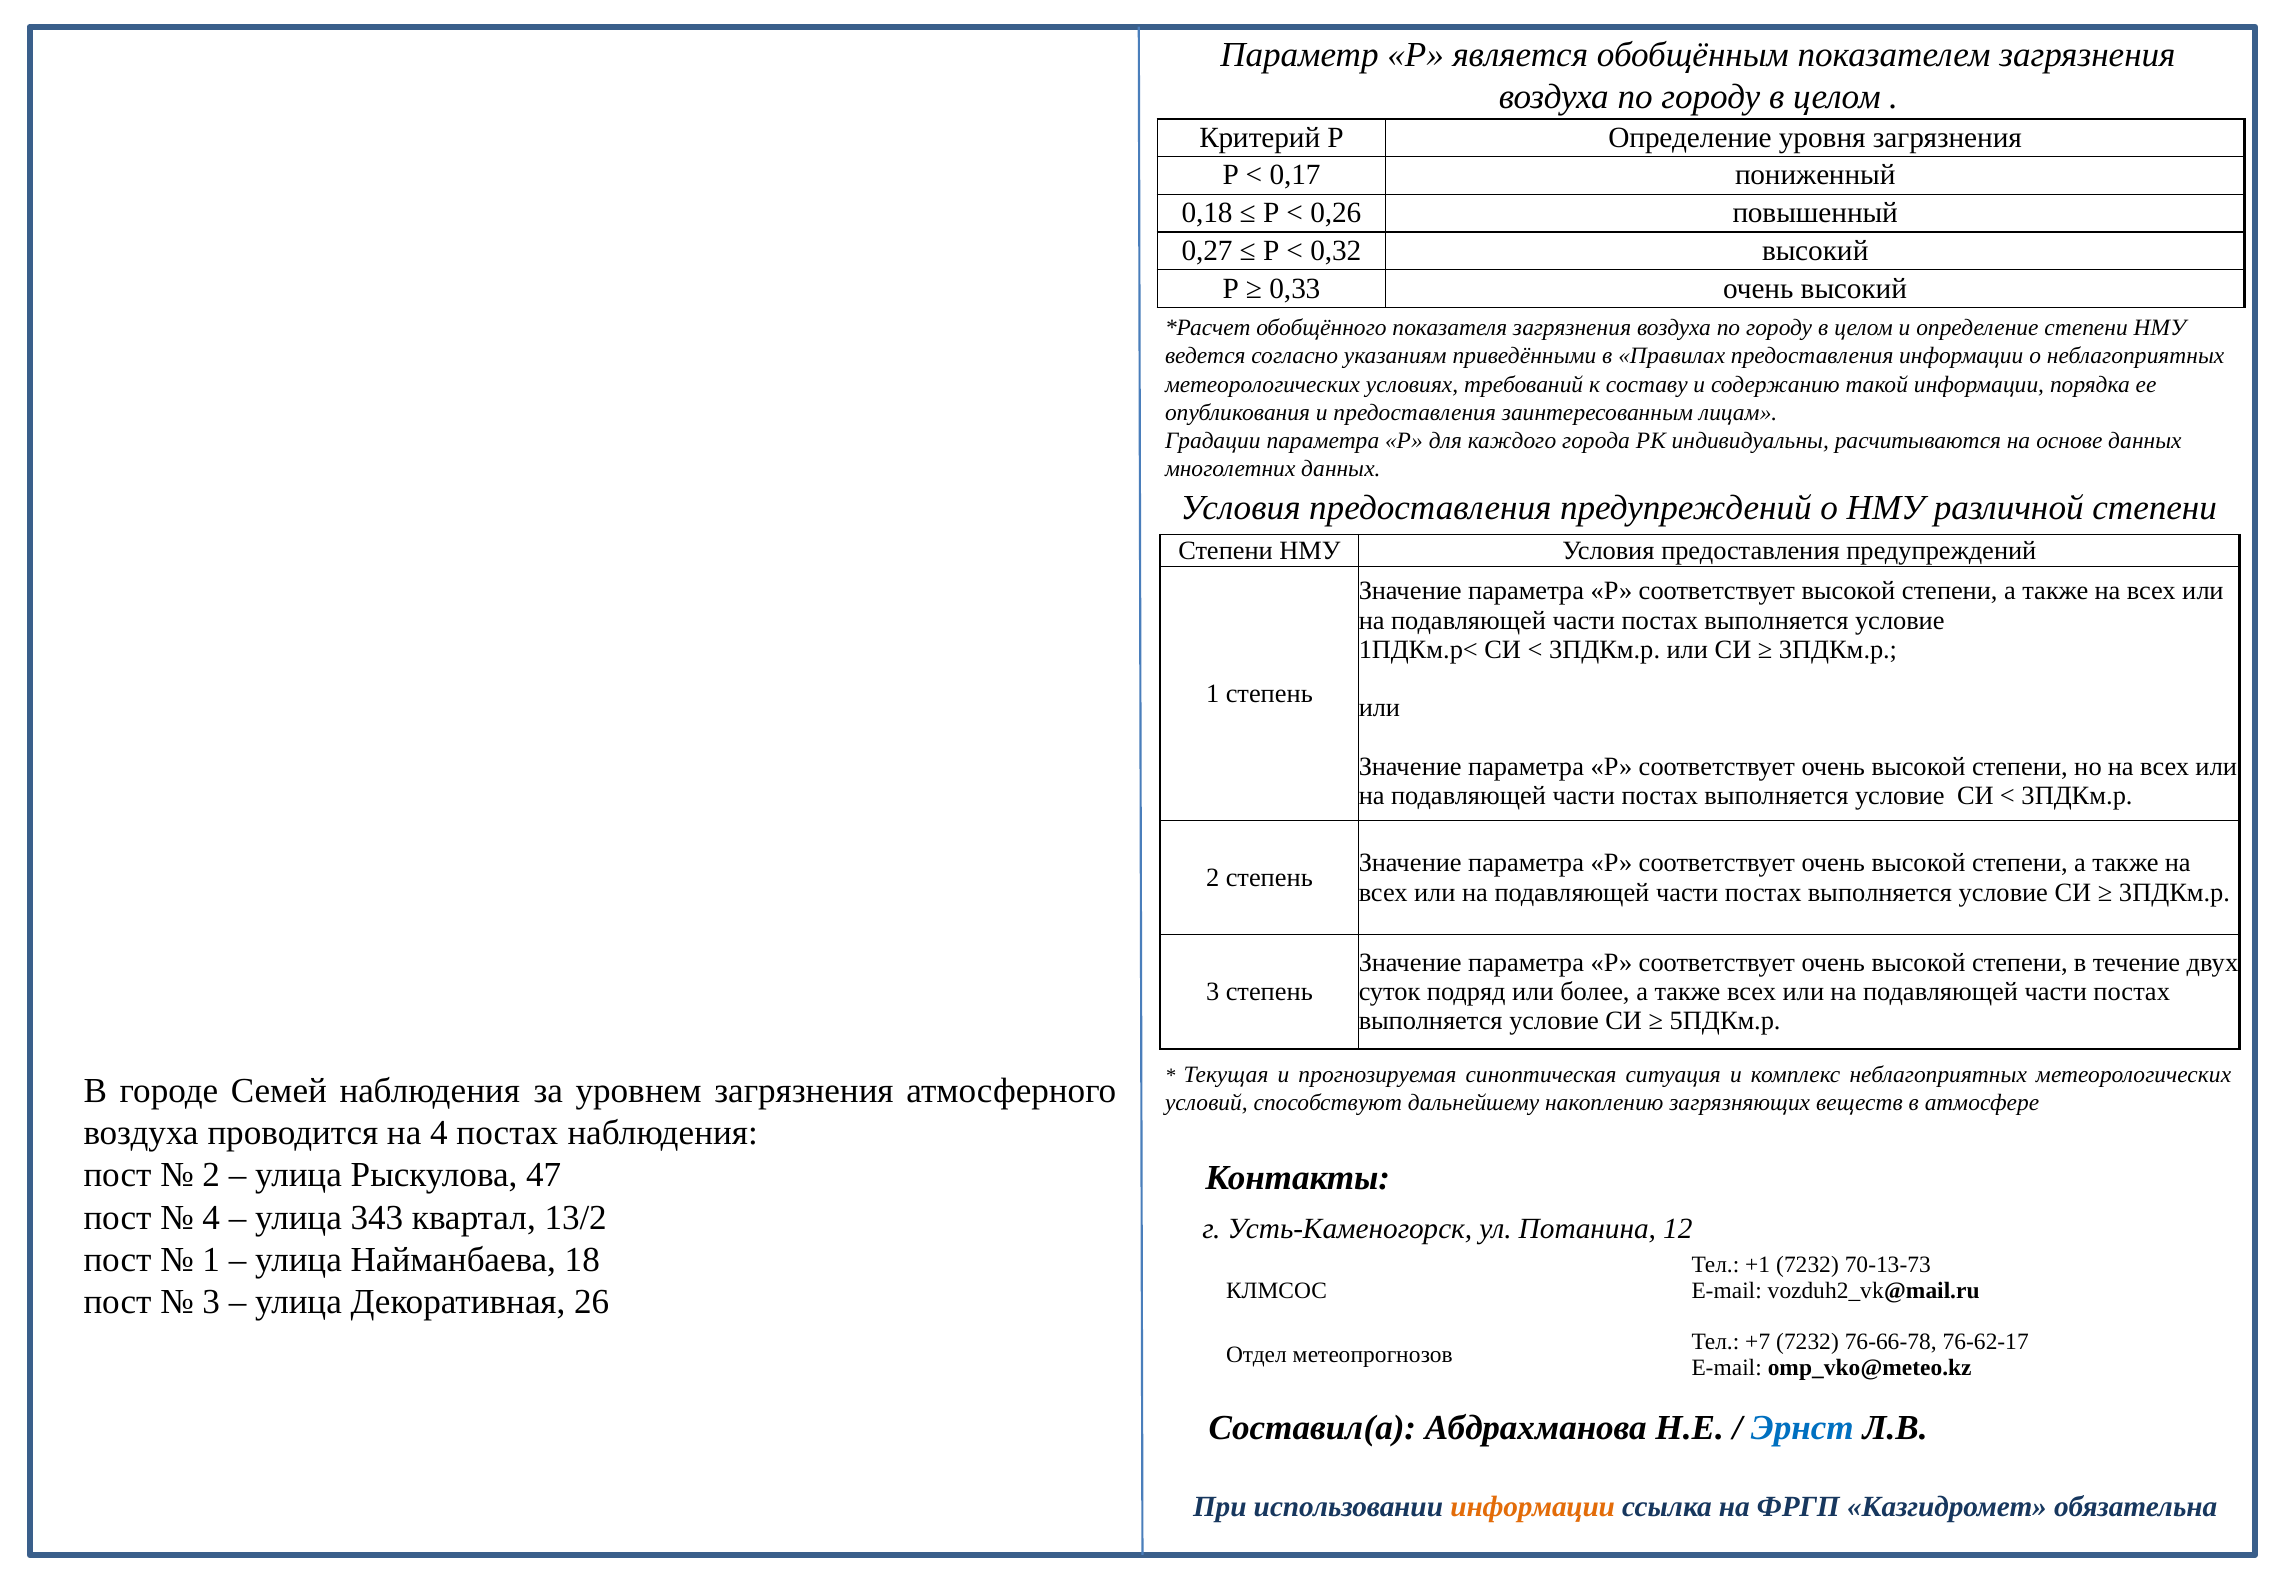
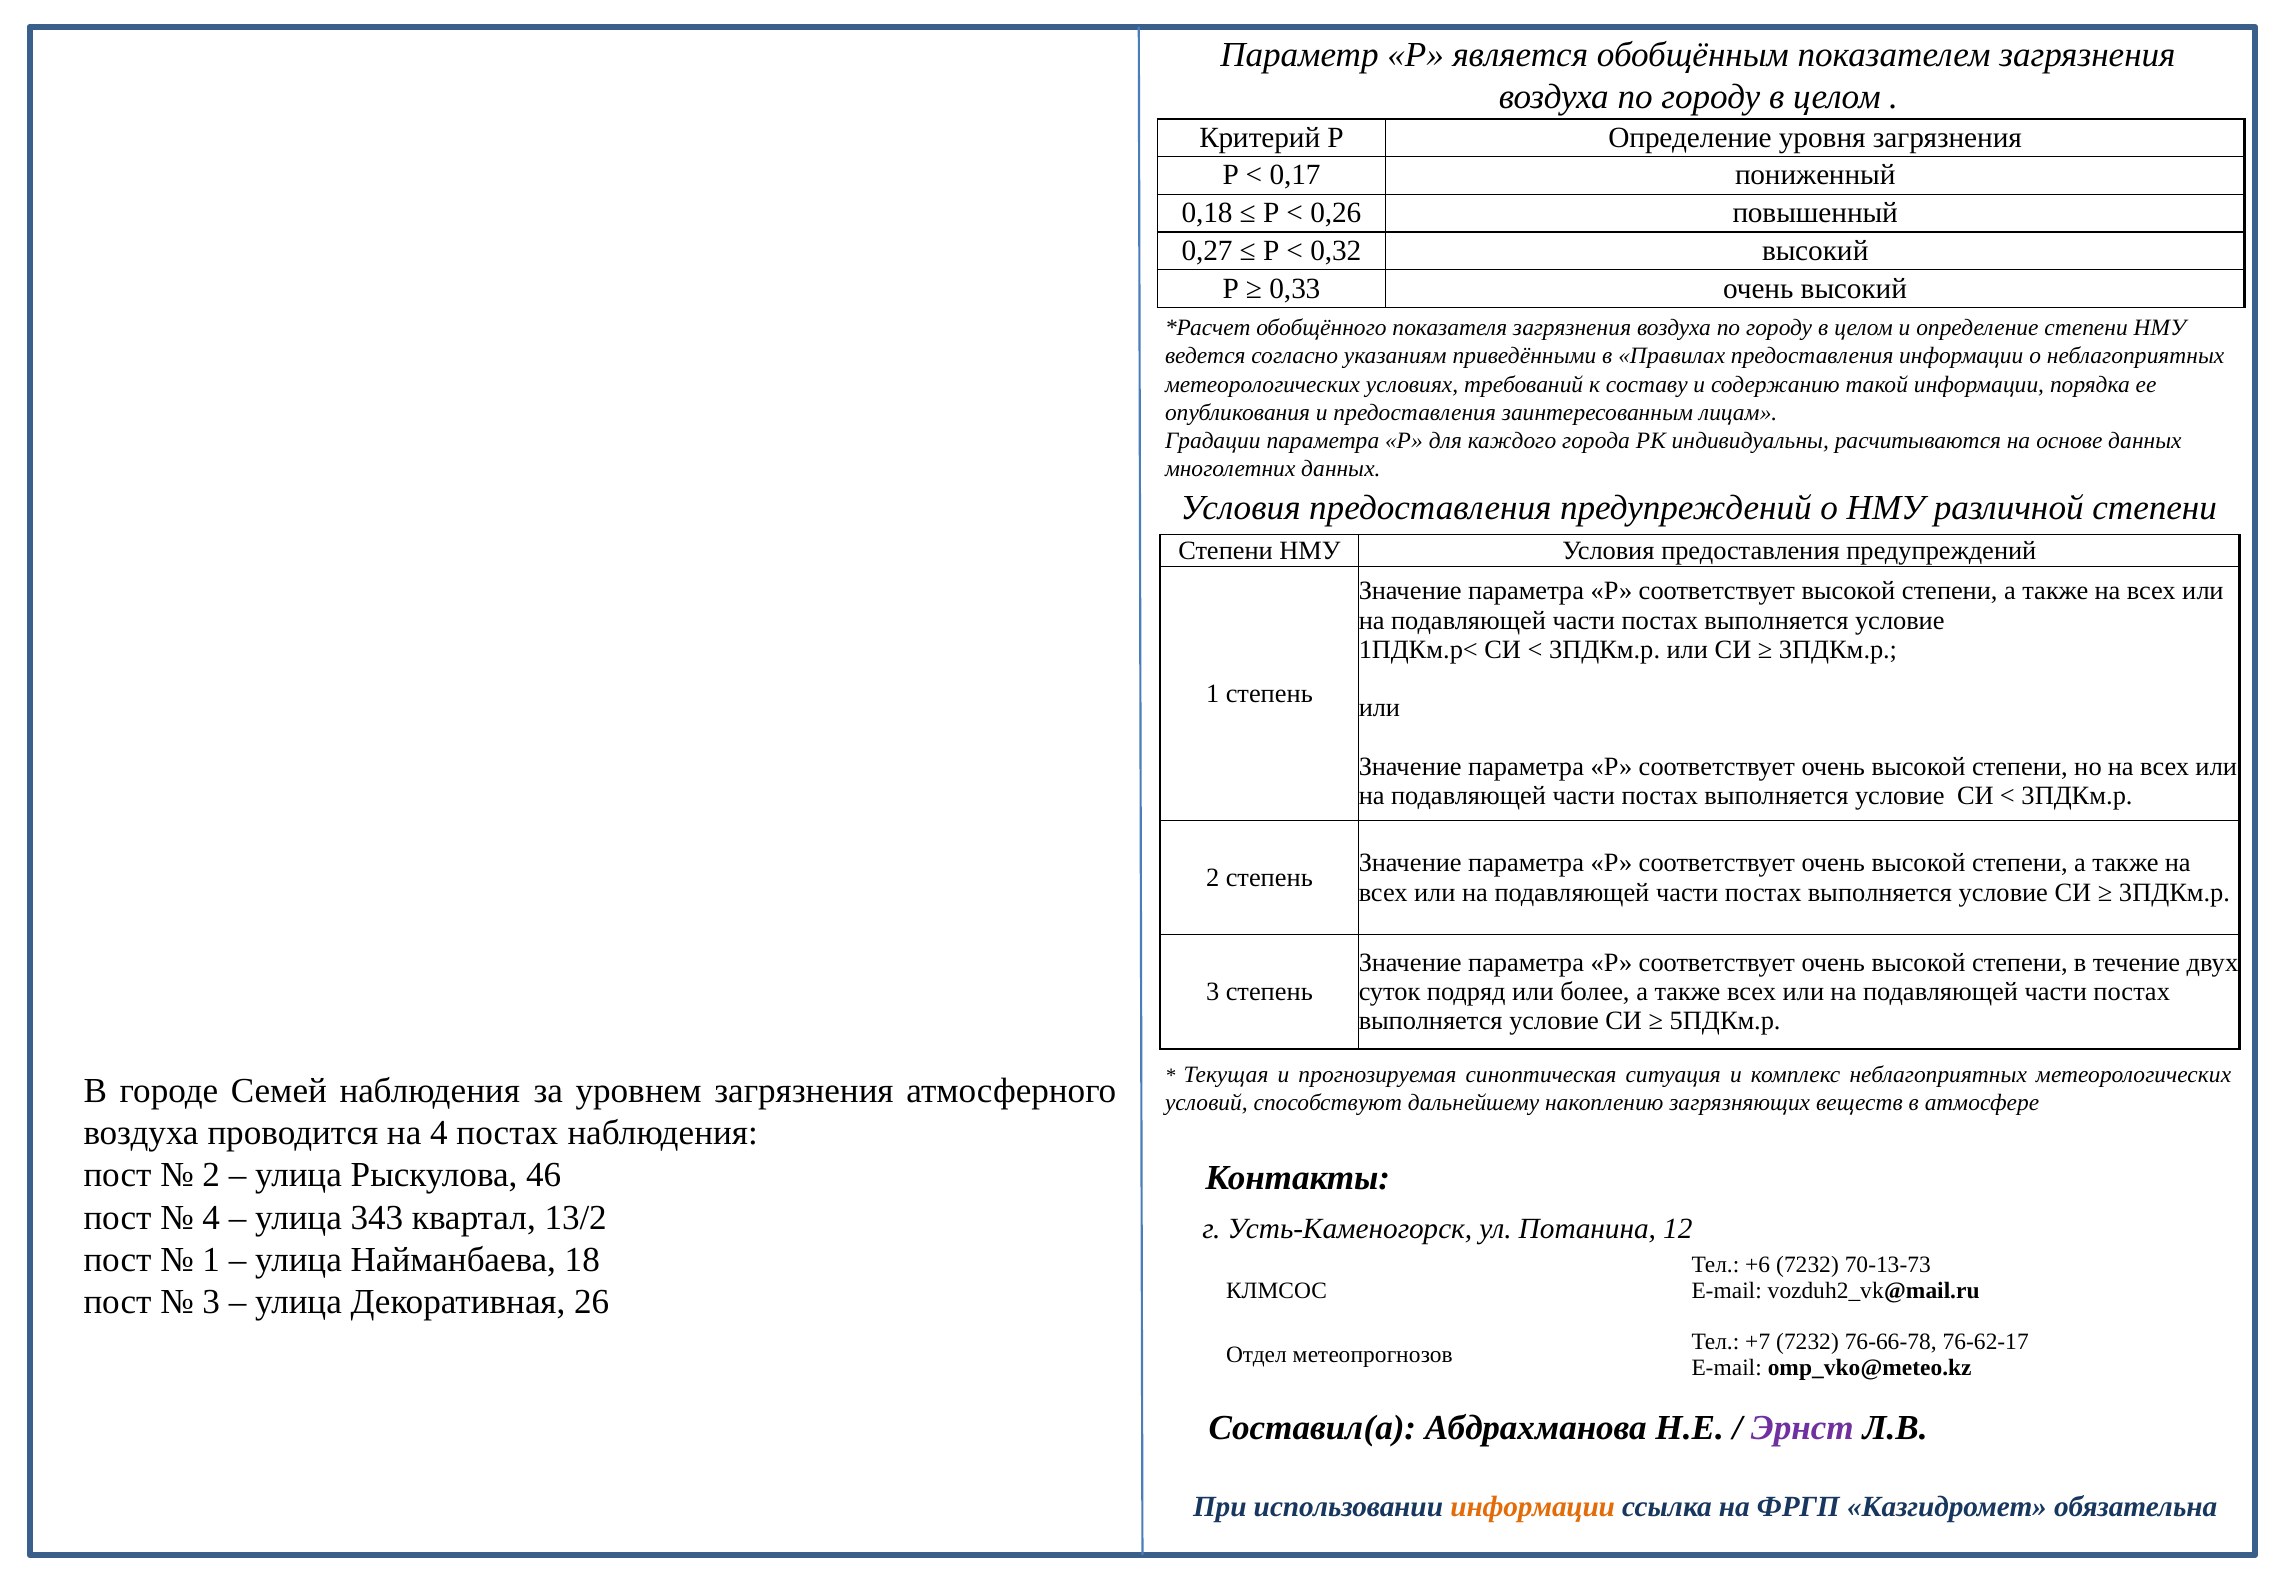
47: 47 -> 46 (544, 1175)
+1: +1 -> +6 (1758, 1265)
Эрнст colour: blue -> purple (1802, 1428)
